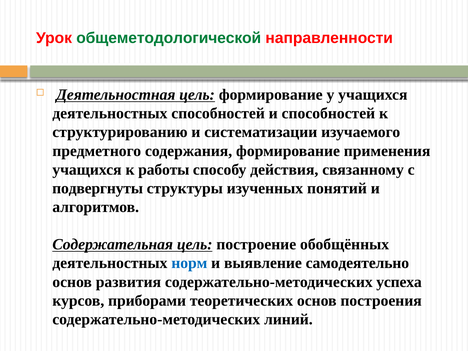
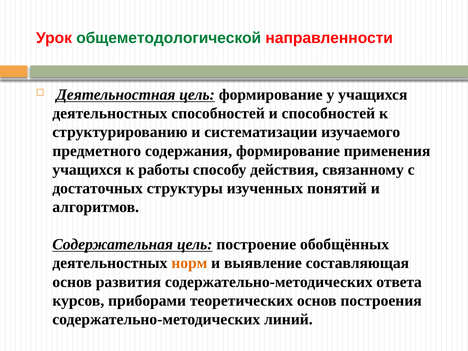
подвергнуты: подвергнуты -> достаточных (98, 188)
норм colour: blue -> orange (189, 263)
самодеятельно: самодеятельно -> составляющая (357, 263)
успеха: успеха -> ответа (399, 282)
